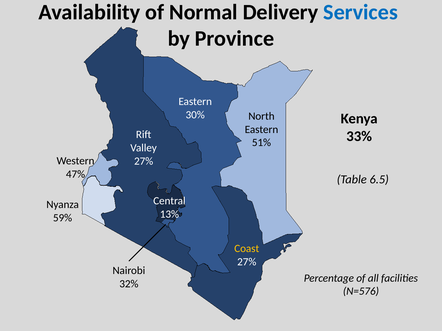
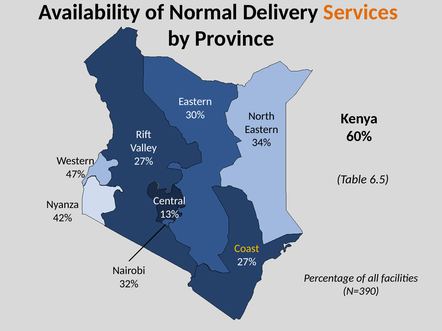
Services colour: blue -> orange (361, 12)
33%: 33% -> 60% (359, 137)
51%: 51% -> 34% (261, 143)
59%: 59% -> 42% (63, 218)
N=576: N=576 -> N=390 (361, 292)
